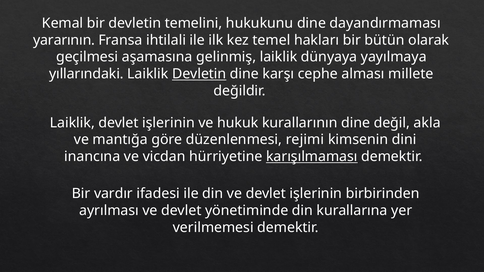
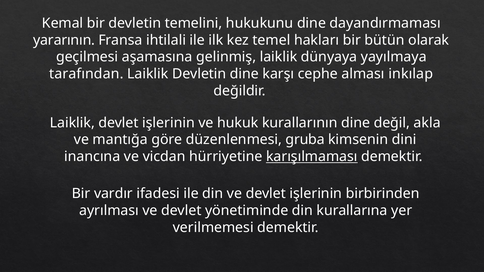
yıllarındaki: yıllarındaki -> tarafından (86, 74)
Devletin underline: present -> none (199, 74)
millete: millete -> inkılap (411, 74)
rejimi: rejimi -> gruba (305, 140)
